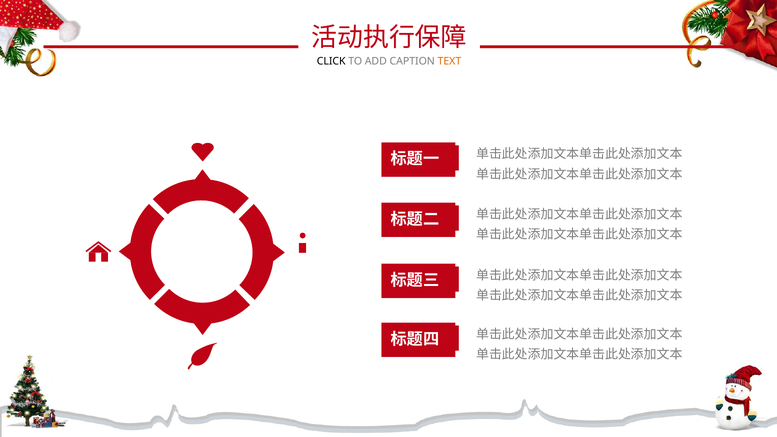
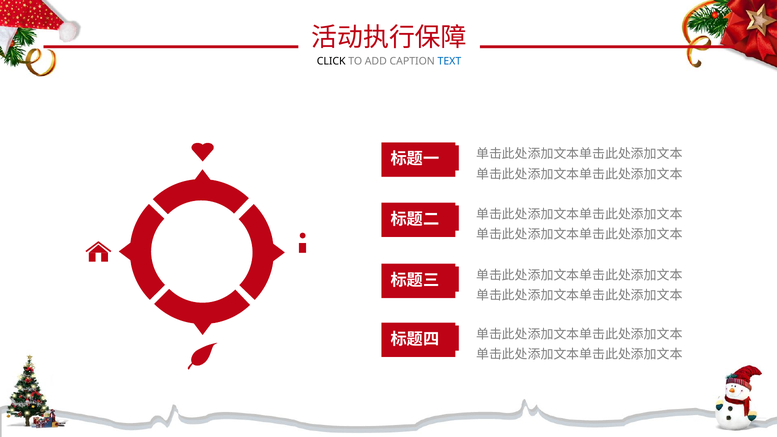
TEXT colour: orange -> blue (449, 61)
